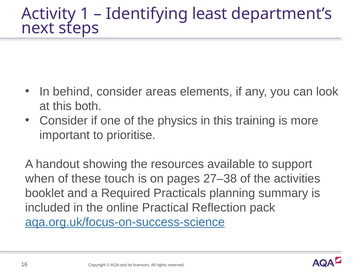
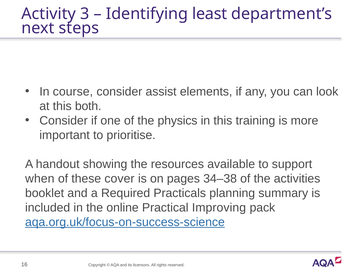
1: 1 -> 3 (85, 14)
behind: behind -> course (73, 92)
areas: areas -> assist (161, 92)
touch: touch -> cover (119, 179)
27–38: 27–38 -> 34–38 (220, 179)
Reflection: Reflection -> Improving (219, 208)
